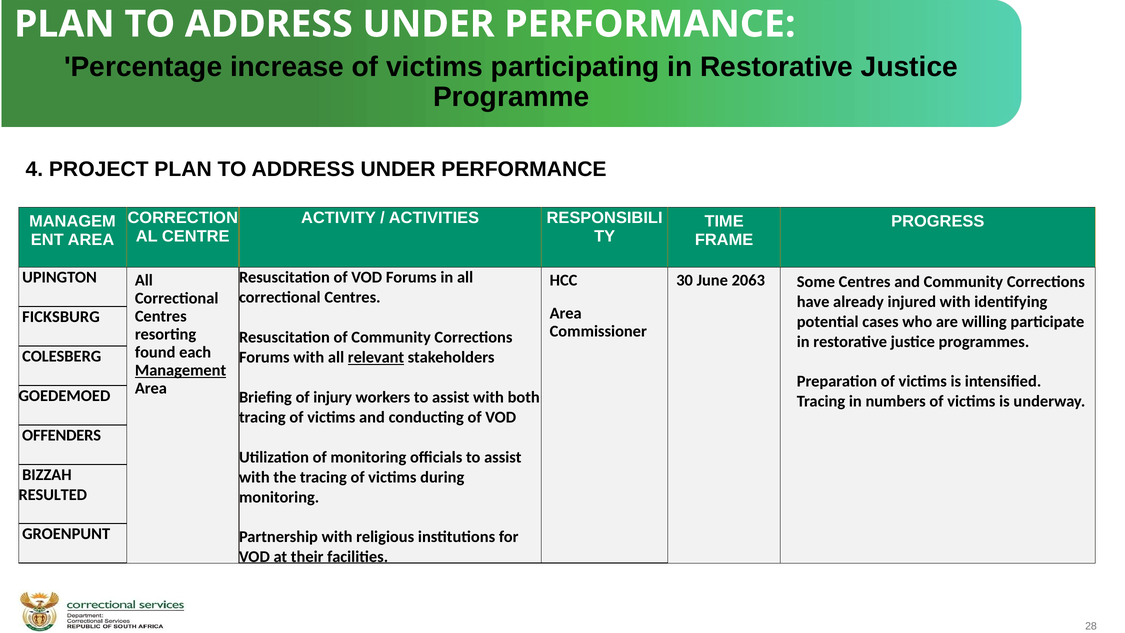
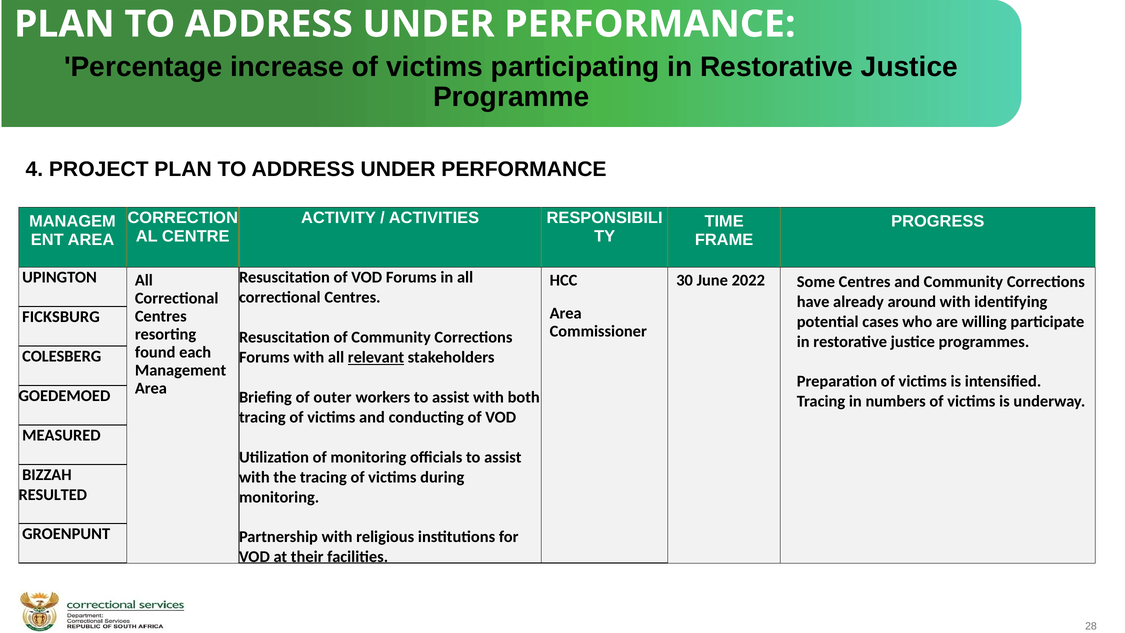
2063: 2063 -> 2022 (748, 280)
injured: injured -> around (912, 302)
Management underline: present -> none (181, 370)
injury: injury -> outer (332, 397)
OFFENDERS: OFFENDERS -> MEASURED (61, 435)
